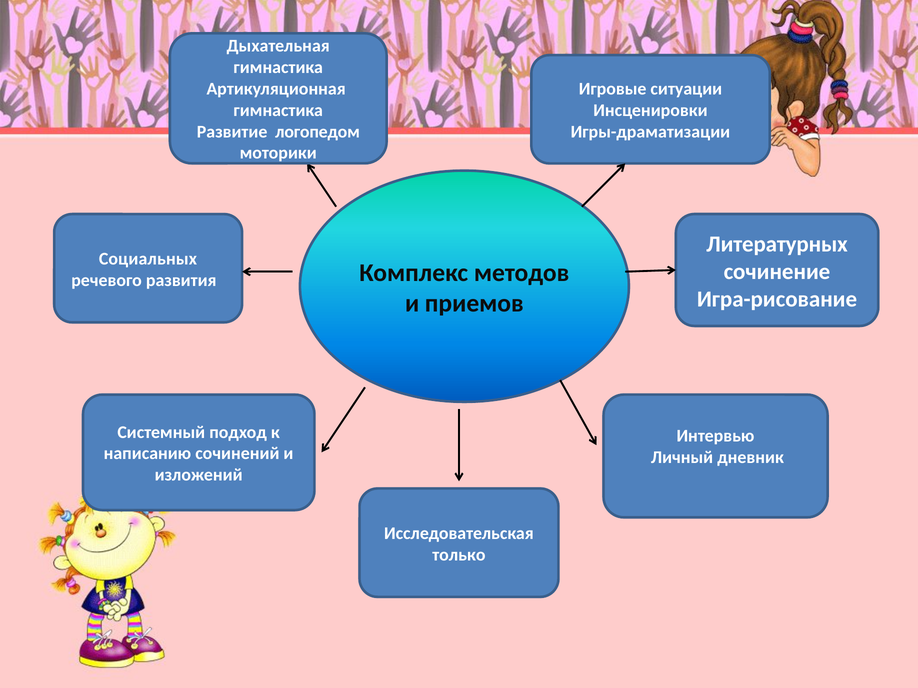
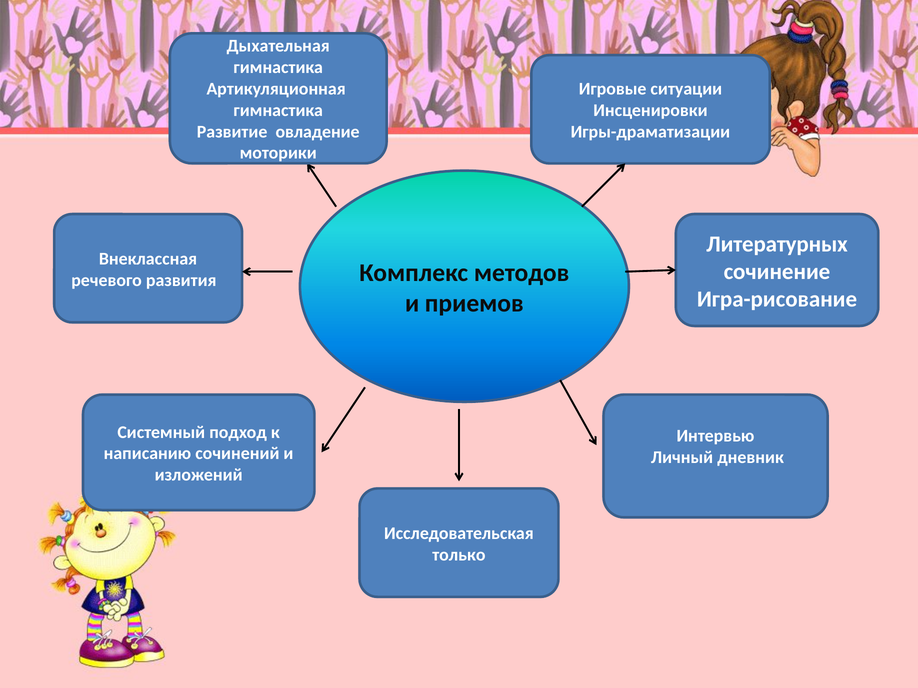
логопедом: логопедом -> овладение (318, 132)
Социальных: Социальных -> Внеклассная (148, 259)
